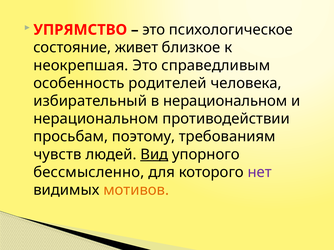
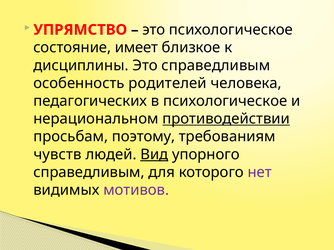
живет: живет -> имеет (136, 48)
неокрепшая: неокрепшая -> дисциплины (81, 66)
избирательный: избирательный -> педагогических (90, 101)
в нерациональном: нерациональном -> психологическое (225, 101)
противодействии underline: none -> present (226, 119)
бессмысленно: бессмысленно -> справедливым (89, 173)
мотивов colour: orange -> purple (136, 190)
